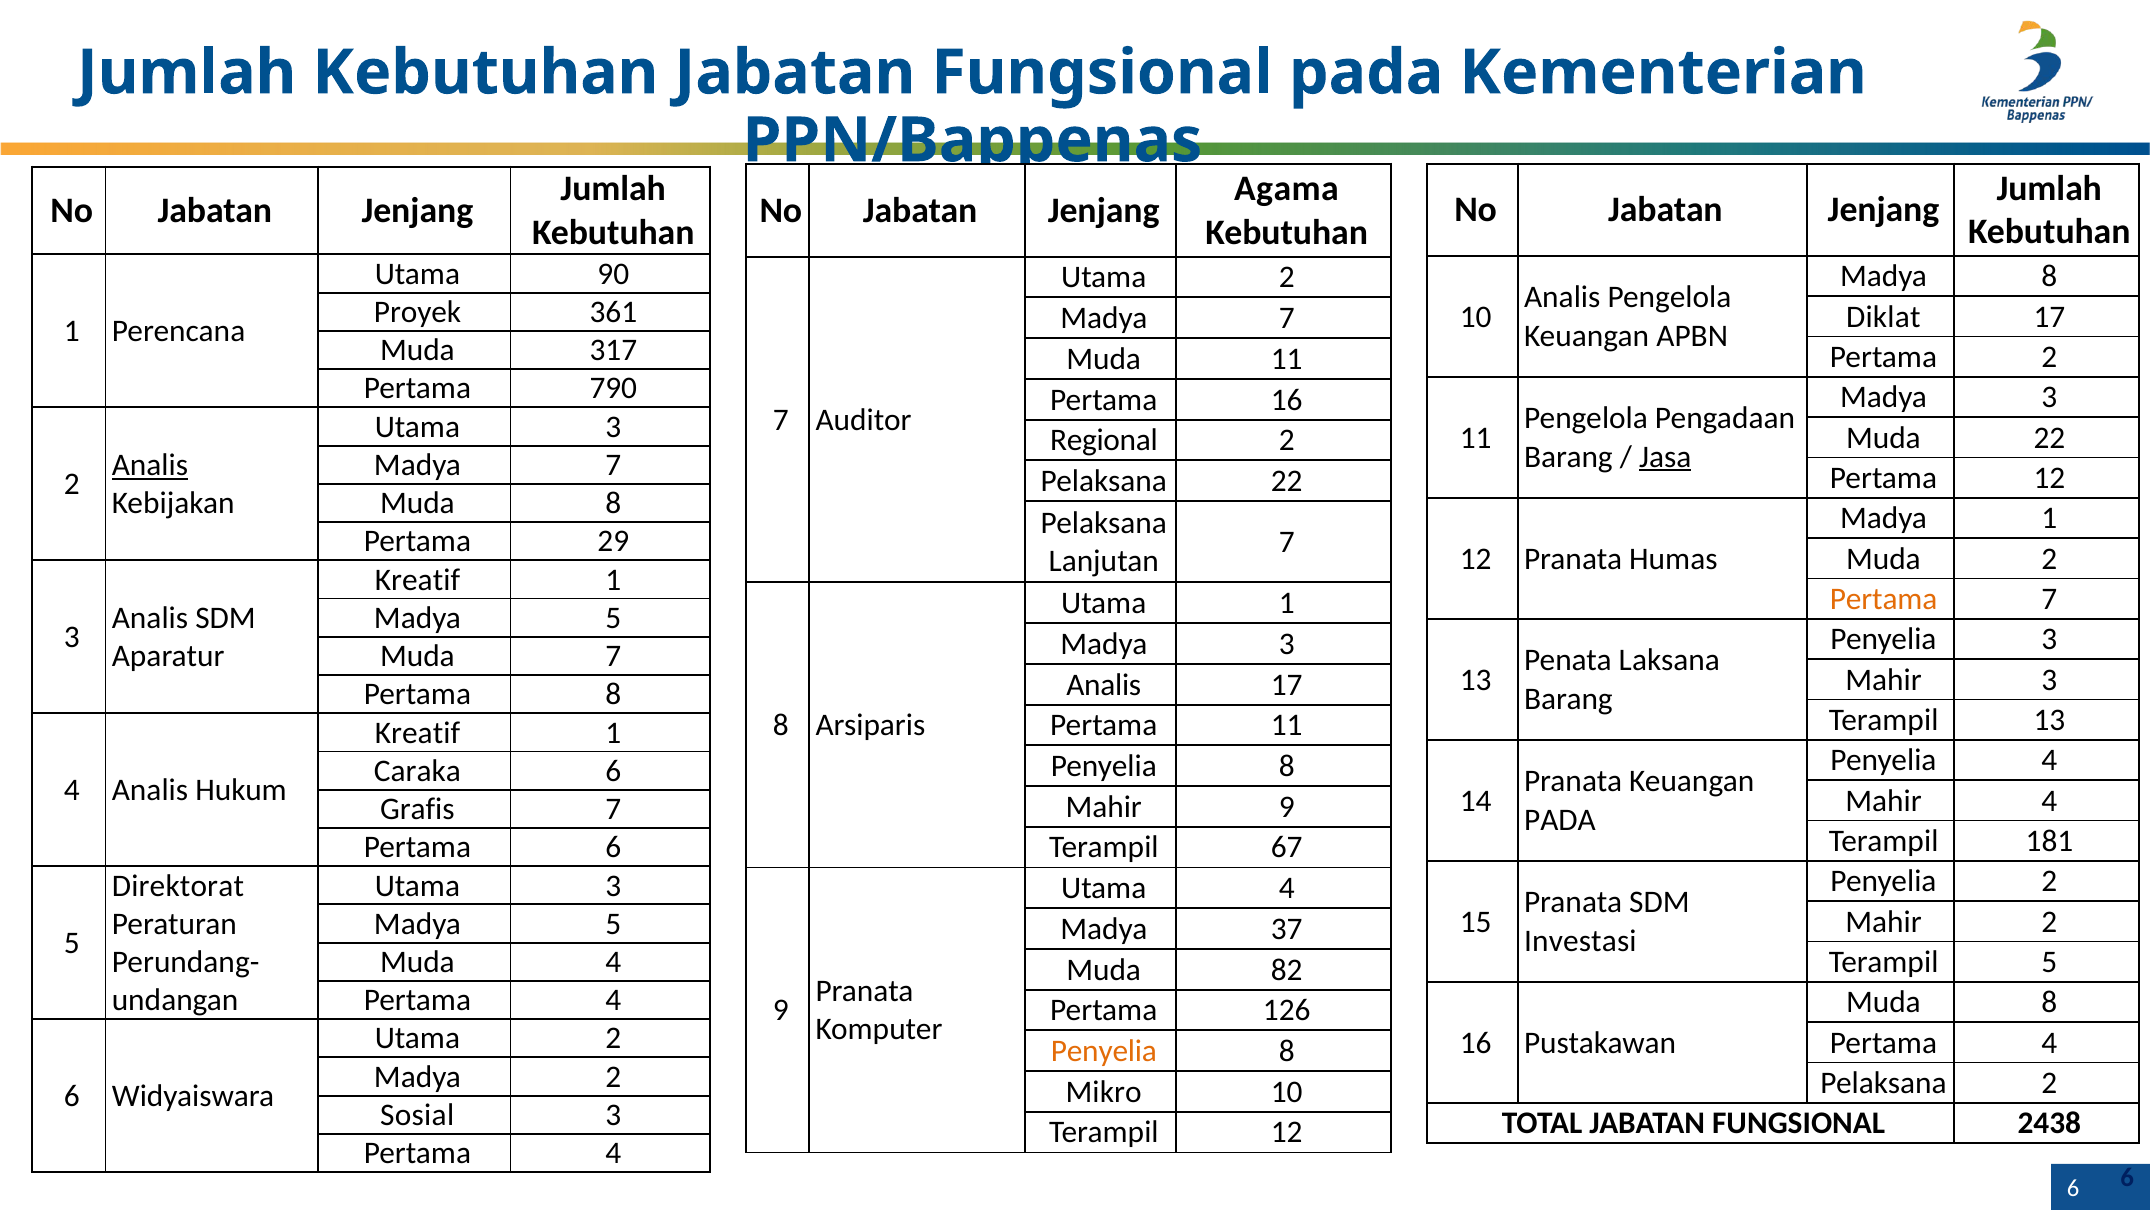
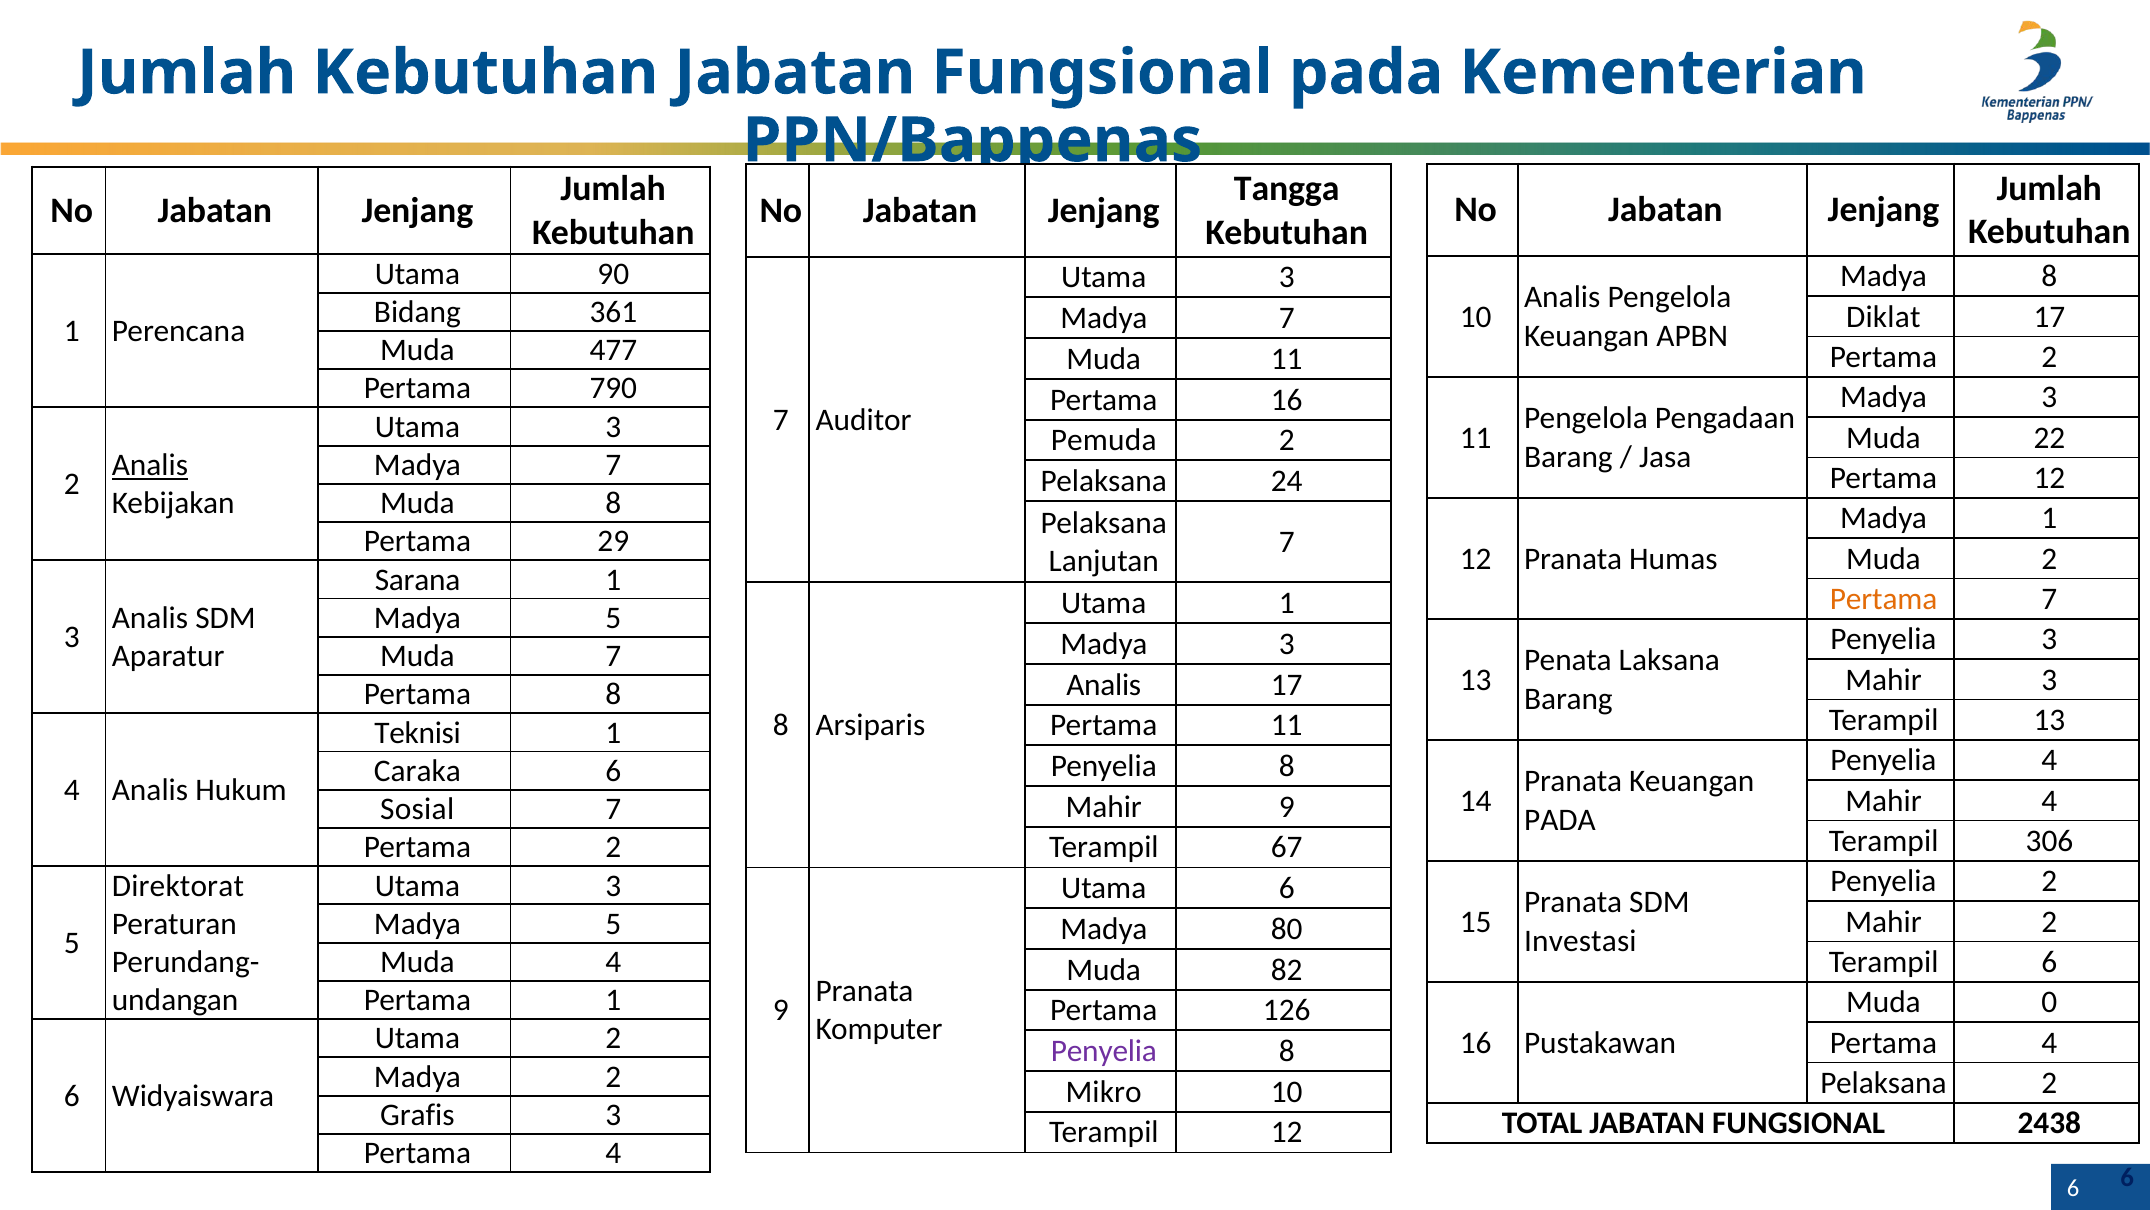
Agama: Agama -> Tangga (1287, 189)
2: 2 -> 3 (1287, 277)
Proyek: Proyek -> Bidang (417, 312)
317: 317 -> 477 (613, 350)
Regional: Regional -> Pemuda (1104, 440)
Jasa underline: present -> none (1665, 457)
Pelaksana 22: 22 -> 24 (1287, 481)
Kreatif: Kreatif -> Sarana (418, 579)
Kreatif: Kreatif -> Teknisi (418, 732)
Grafis: Grafis -> Sosial (417, 809)
181: 181 -> 306 (2049, 841)
6: 6 -> 2 (613, 847)
Utama 4: 4 -> 6 (1287, 888)
37: 37 -> 80 (1287, 928)
Terampil 5: 5 -> 6 (2049, 962)
4: 4 -> 1 (613, 1000)
8: 8 -> 0 (2049, 1002)
Penyelia colour: orange -> purple (1104, 1051)
Sosial: Sosial -> Grafis (417, 1115)
